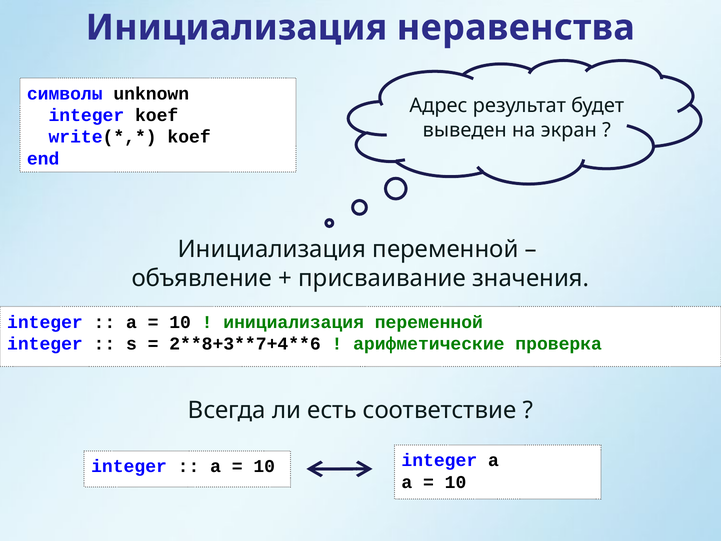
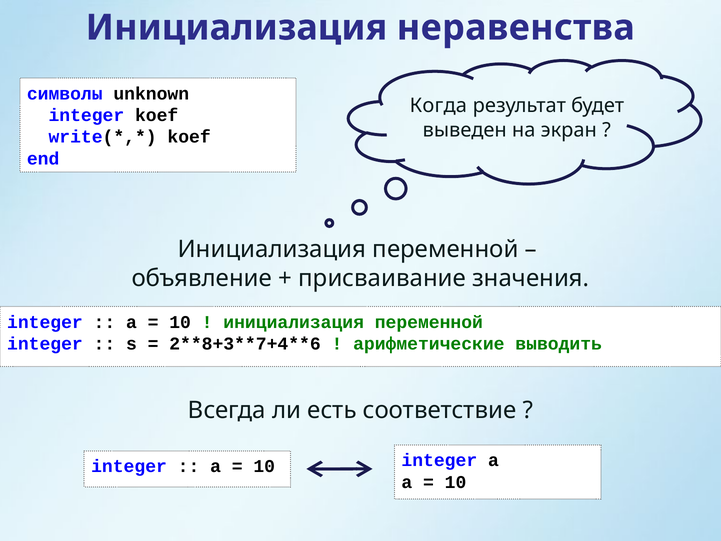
Адрес: Адрес -> Когда (438, 106)
проверка: проверка -> выводить (559, 344)
